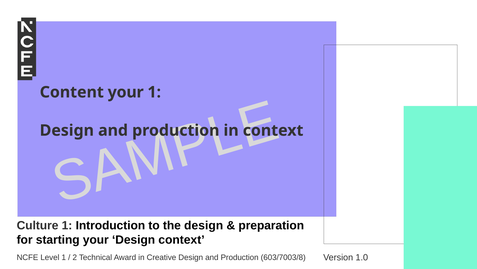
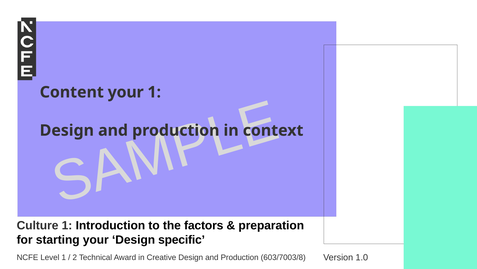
the design: design -> factors (204, 225)
Design context: context -> specific (182, 239)
